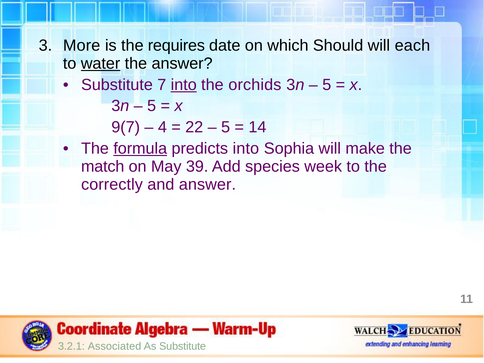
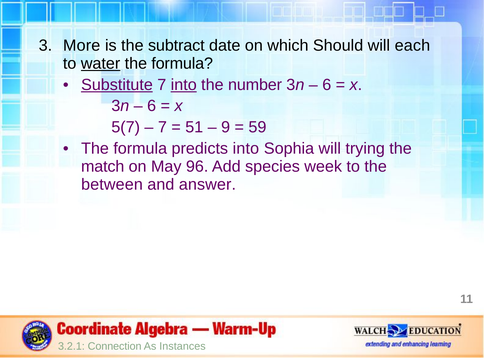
requires: requires -> subtract (176, 46)
answer: answer -> formula (182, 64)
Substitute underline: none -> present (117, 85)
orchids: orchids -> number (255, 85)
5: 5 -> 6 (327, 85)
5: 5 -> 6 (152, 106)
9(7: 9(7 -> 5(7 (126, 127)
4: 4 -> 7 (162, 127)
22: 22 -> 51 (194, 127)
5: 5 -> 9 (226, 127)
14: 14 -> 59 (257, 127)
formula underline: present -> none (140, 148)
make: make -> trying (365, 148)
39: 39 -> 96 (197, 166)
correctly: correctly -> between (112, 184)
Associated: Associated -> Connection (115, 346)
As Substitute: Substitute -> Instances (182, 346)
